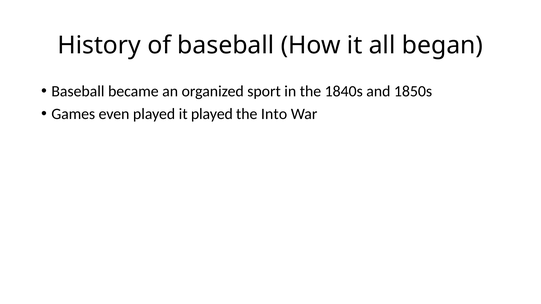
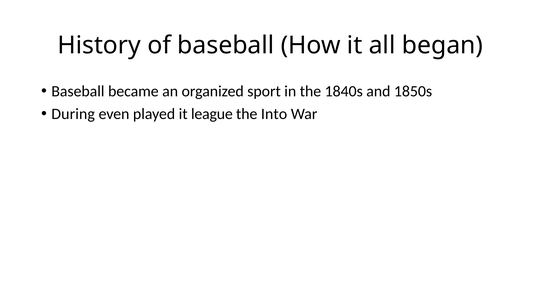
Games: Games -> During (73, 114)
it played: played -> league (212, 114)
